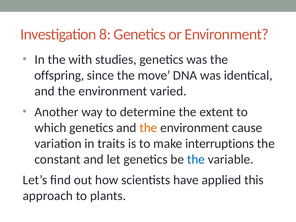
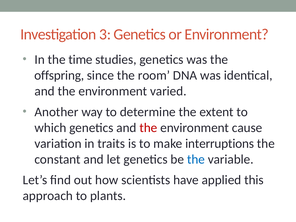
8: 8 -> 3 (105, 34)
with: with -> time (80, 60)
move: move -> room (154, 75)
the colour: orange -> red (148, 128)
